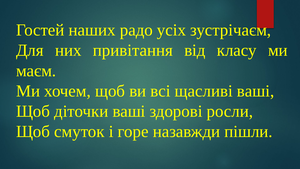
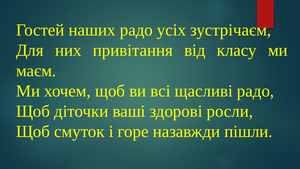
щасливі ваші: ваші -> радо (256, 91)
